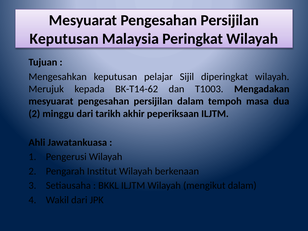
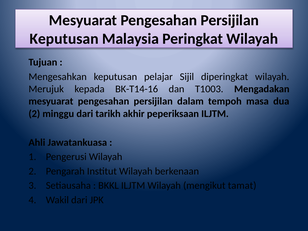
BK-T14-62: BK-T14-62 -> BK-T14-16 (137, 89)
mengikut dalam: dalam -> tamat (242, 185)
